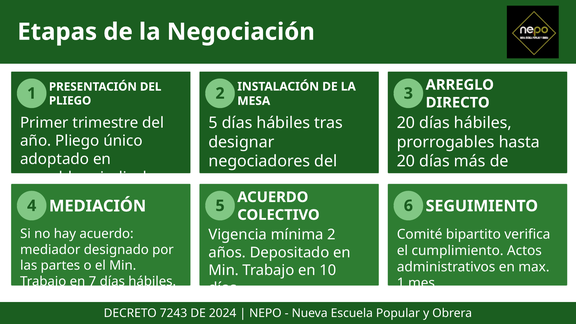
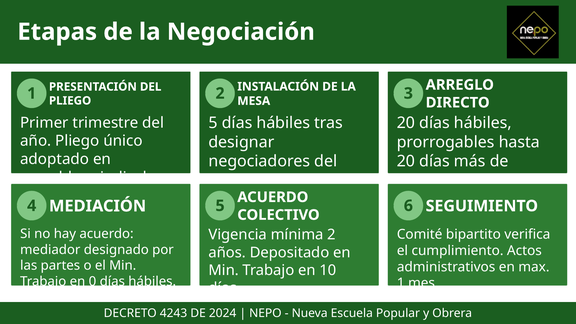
7: 7 -> 0 (93, 281)
7243: 7243 -> 4243 (173, 313)
